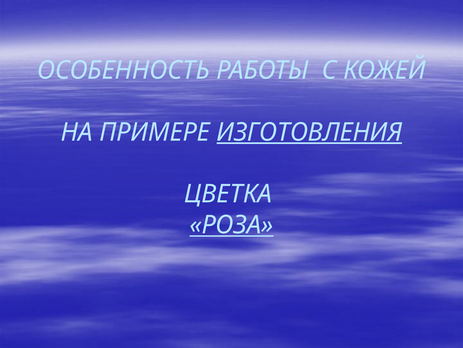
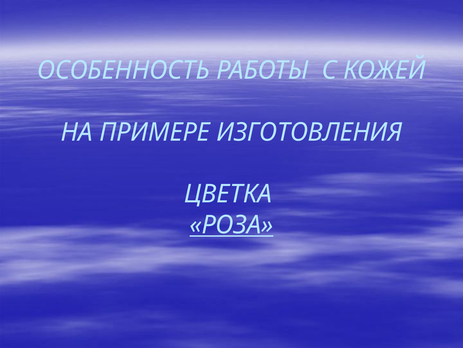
ИЗГОТОВЛЕНИЯ underline: present -> none (309, 132)
